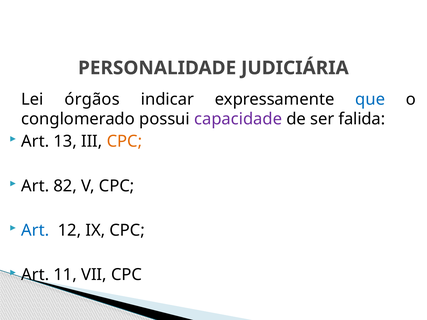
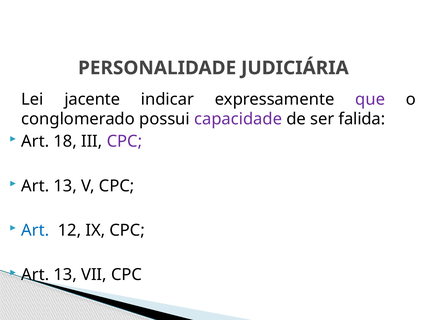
órgãos: órgãos -> jacente (92, 99)
que colour: blue -> purple (370, 99)
13: 13 -> 18 (65, 142)
CPC colour: orange -> purple (124, 142)
82: 82 -> 13 (65, 186)
11: 11 -> 13 (65, 275)
